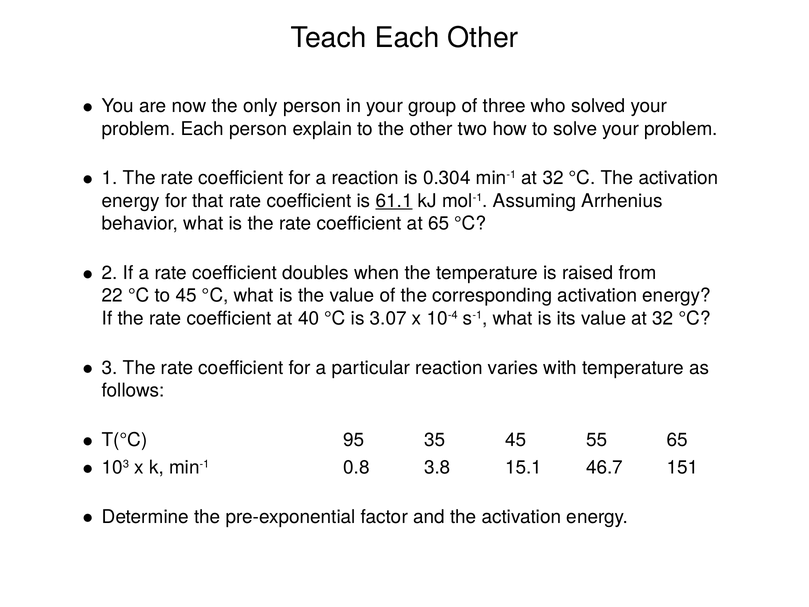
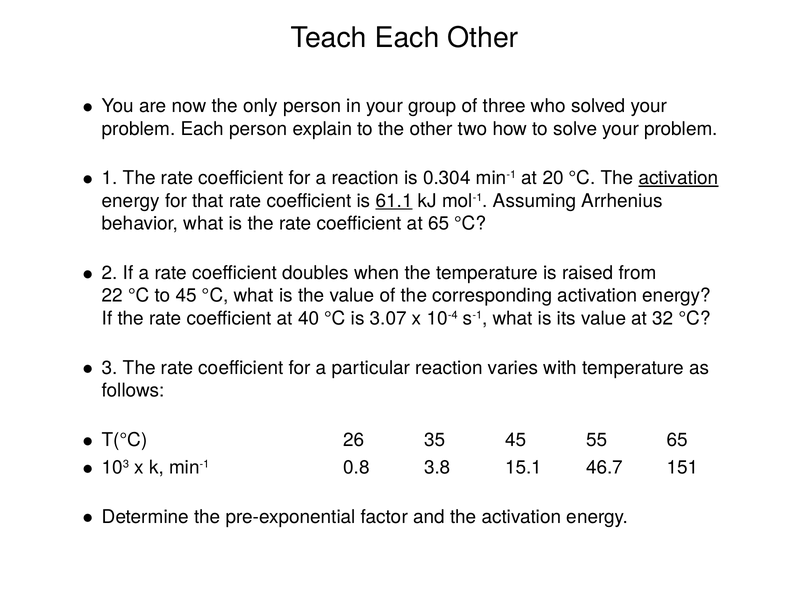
min-1 at 32: 32 -> 20 (553, 178)
activation underline: none -> present (678, 178)
95: 95 -> 26 (354, 440)
